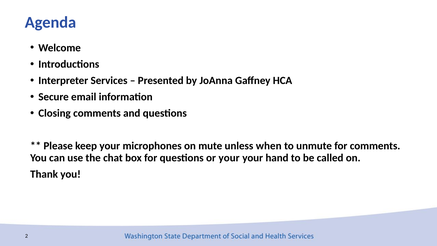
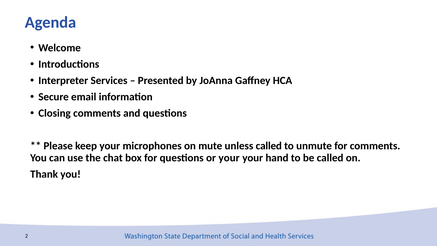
unless when: when -> called (269, 146)
